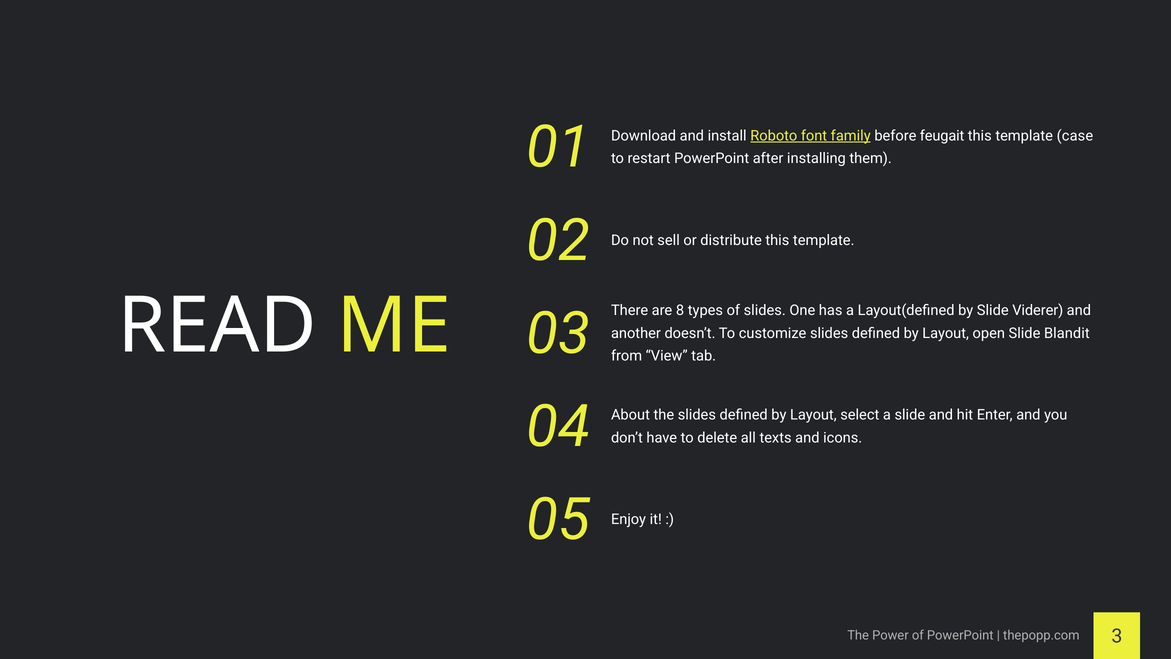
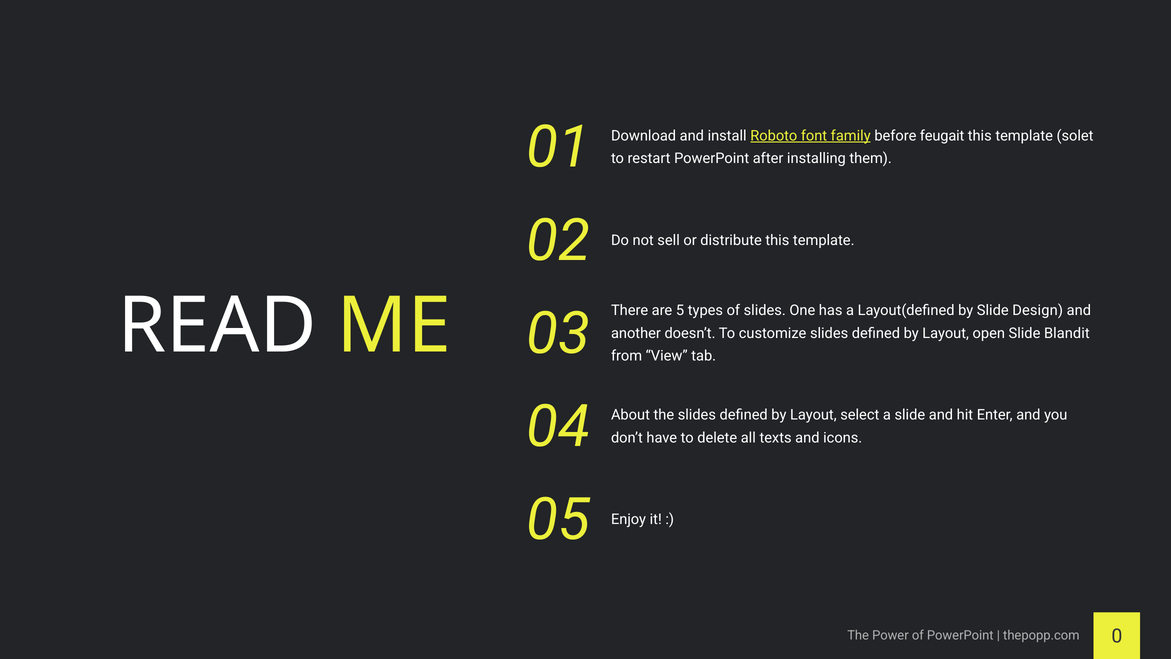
case: case -> solet (1075, 136)
8: 8 -> 5 (680, 310)
Viderer: Viderer -> Design (1038, 310)
3: 3 -> 0 (1117, 636)
